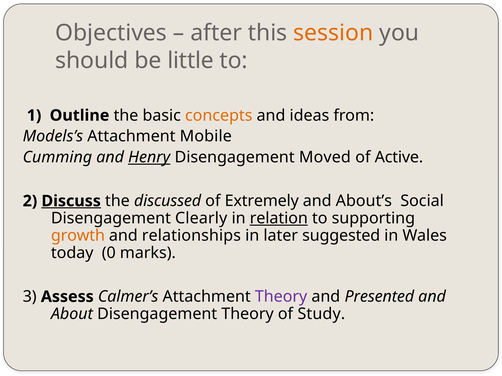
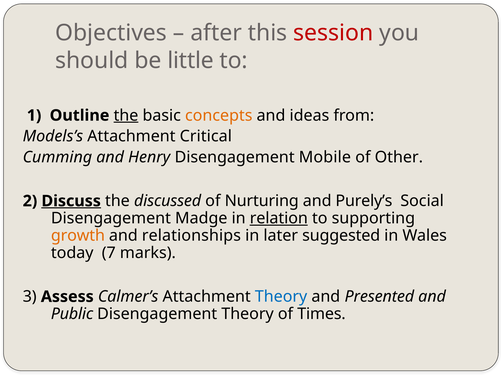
session colour: orange -> red (333, 33)
the underline: none -> present (126, 116)
Mobile: Mobile -> Critical (206, 137)
Henry underline: present -> none (149, 157)
Moved: Moved -> Mobile (325, 157)
Active: Active -> Other (399, 157)
Extremely: Extremely -> Nurturing (262, 201)
About’s: About’s -> Purely’s (364, 201)
Clearly: Clearly -> Madge (201, 219)
0: 0 -> 7 (109, 253)
Theory colour: purple -> blue (281, 297)
About: About -> Public (72, 314)
Study: Study -> Times (321, 314)
